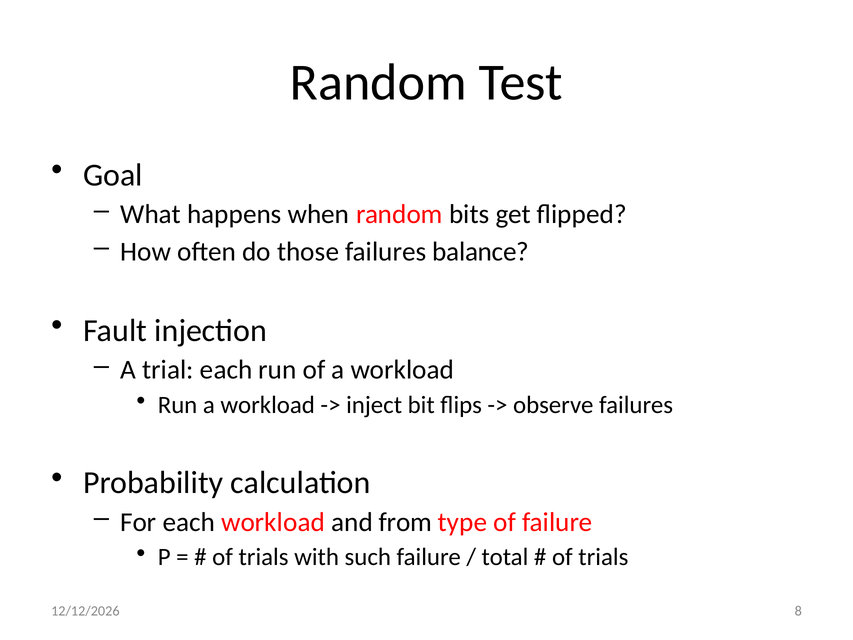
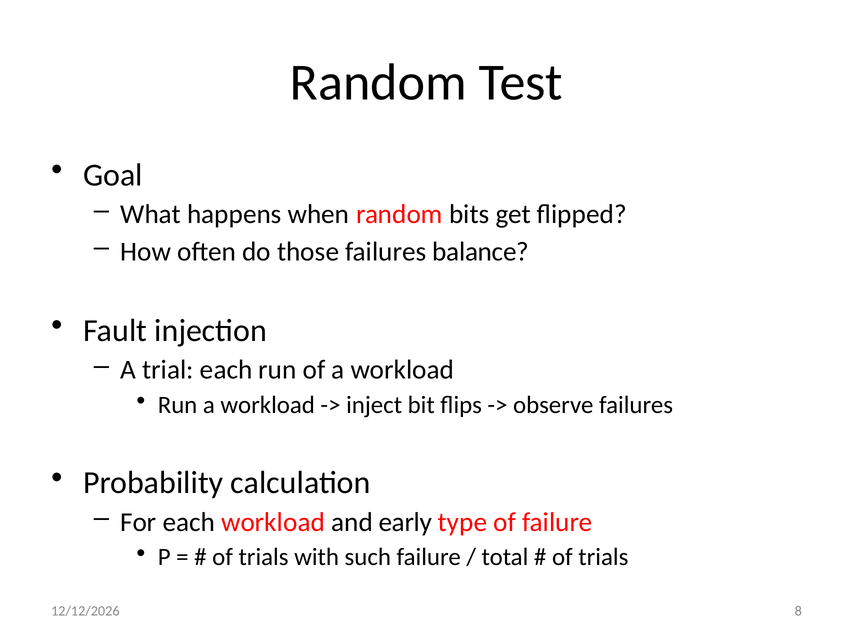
from: from -> early (405, 522)
